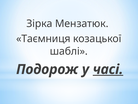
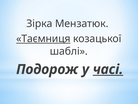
Таємниця underline: none -> present (43, 39)
